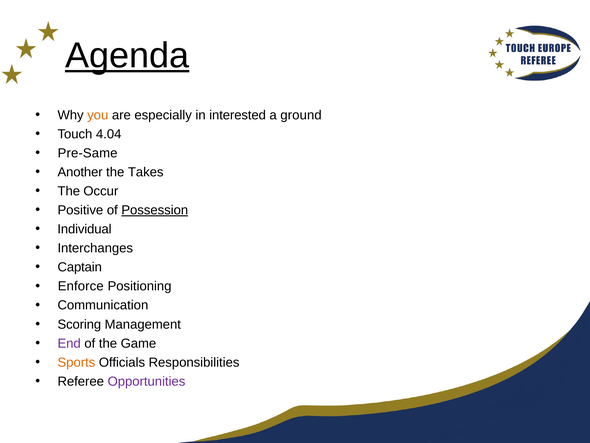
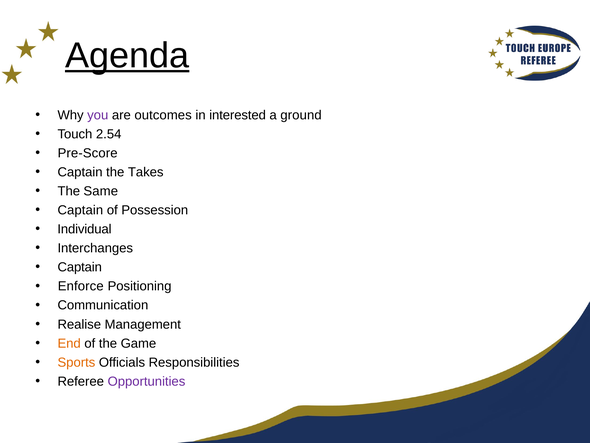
you colour: orange -> purple (98, 115)
especially: especially -> outcomes (163, 115)
4.04: 4.04 -> 2.54 (109, 134)
Pre-Same: Pre-Same -> Pre-Score (88, 153)
Another: Another -> Captain (80, 172)
Occur: Occur -> Same (101, 191)
Positive: Positive -> Captain (80, 210)
Possession underline: present -> none (155, 210)
Scoring: Scoring -> Realise (79, 324)
End colour: purple -> orange (69, 343)
